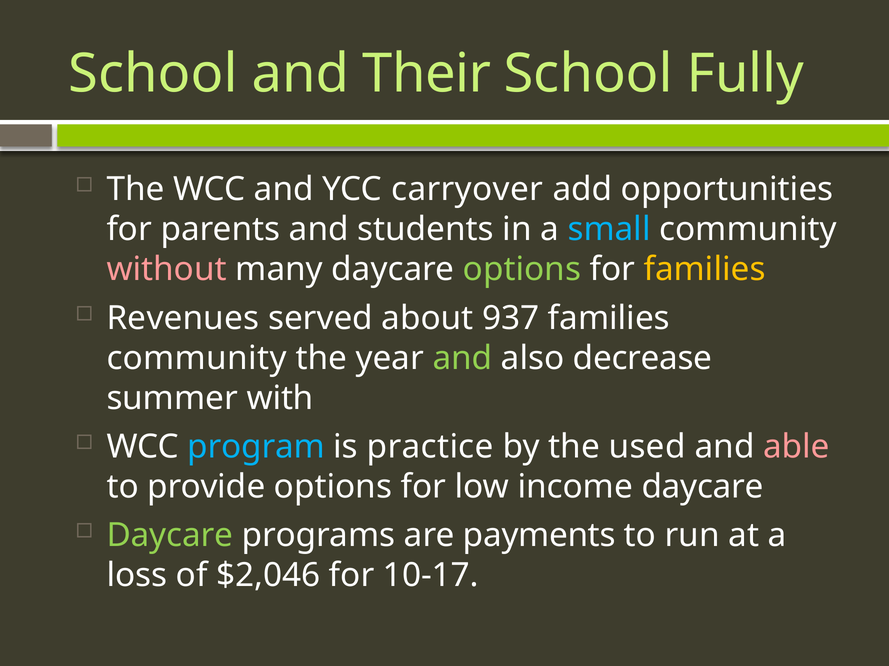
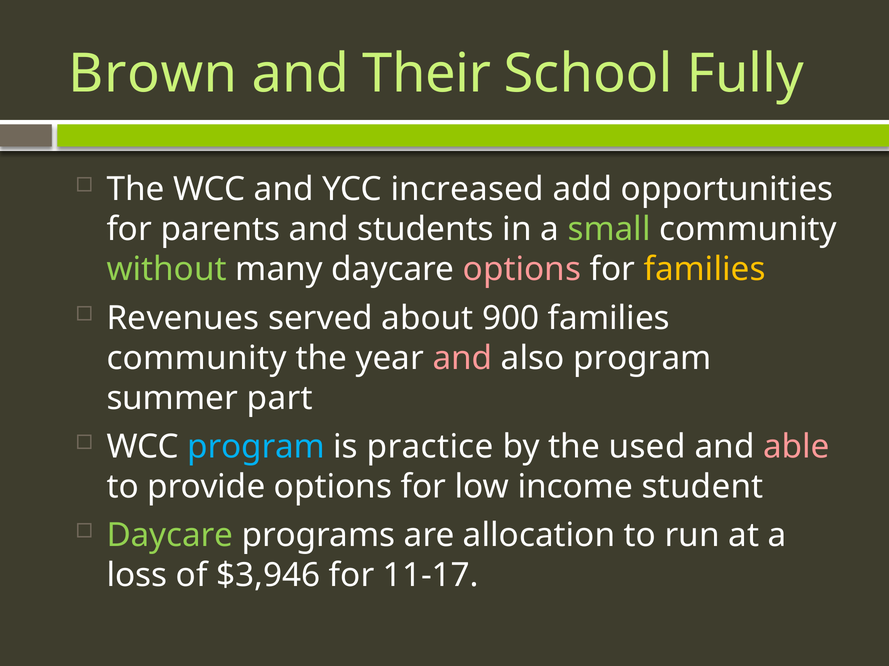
School: School -> Brown (153, 74)
carryover: carryover -> increased (467, 190)
small colour: light blue -> light green (609, 230)
without colour: pink -> light green (167, 270)
options colour: light green -> pink (522, 270)
937: 937 -> 900 (511, 318)
and colour: light green -> pink (462, 359)
also decrease: decrease -> program (642, 359)
with: with -> part (280, 399)
income daycare: daycare -> student (702, 487)
payments: payments -> allocation (539, 536)
$2,046: $2,046 -> $3,946 (268, 576)
10-17: 10-17 -> 11-17 (431, 576)
